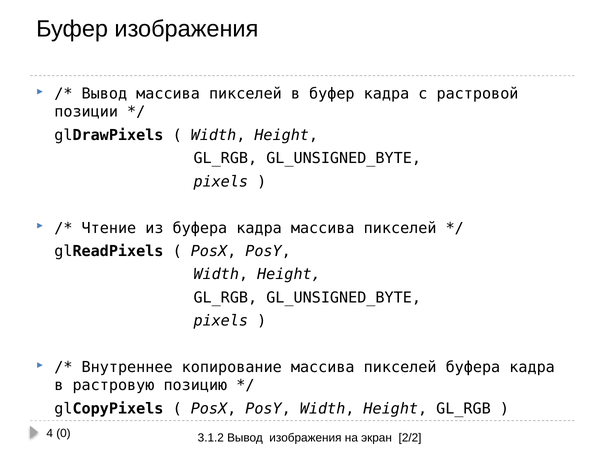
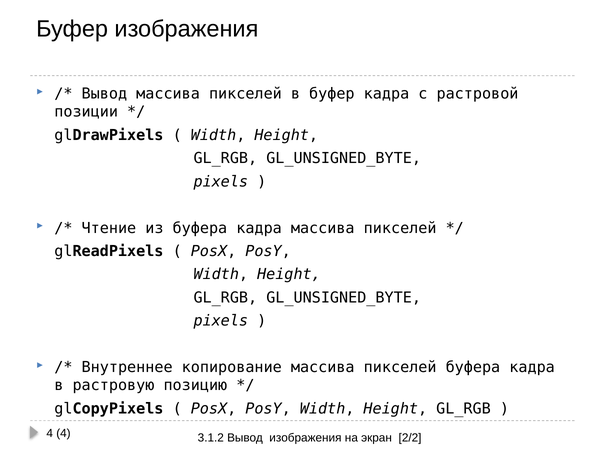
4 0: 0 -> 4 (63, 433)
